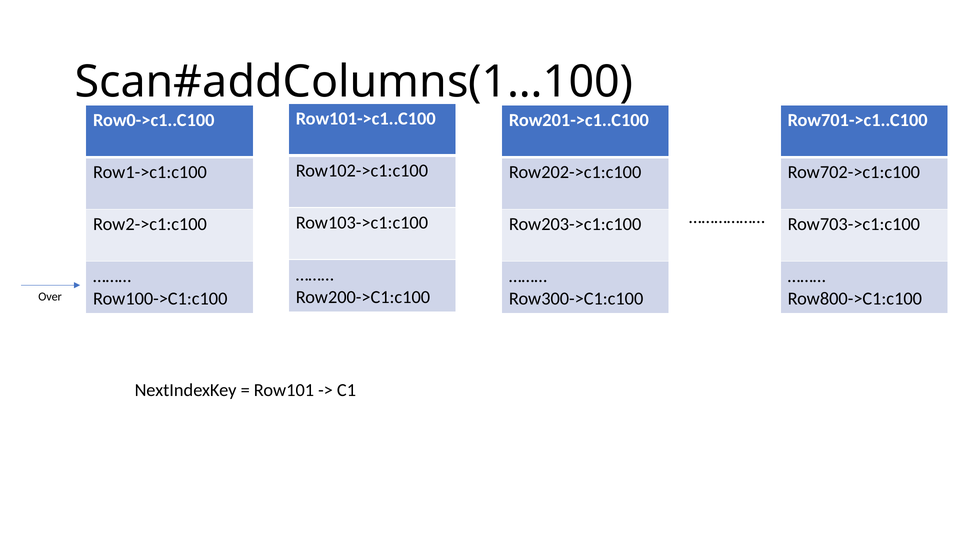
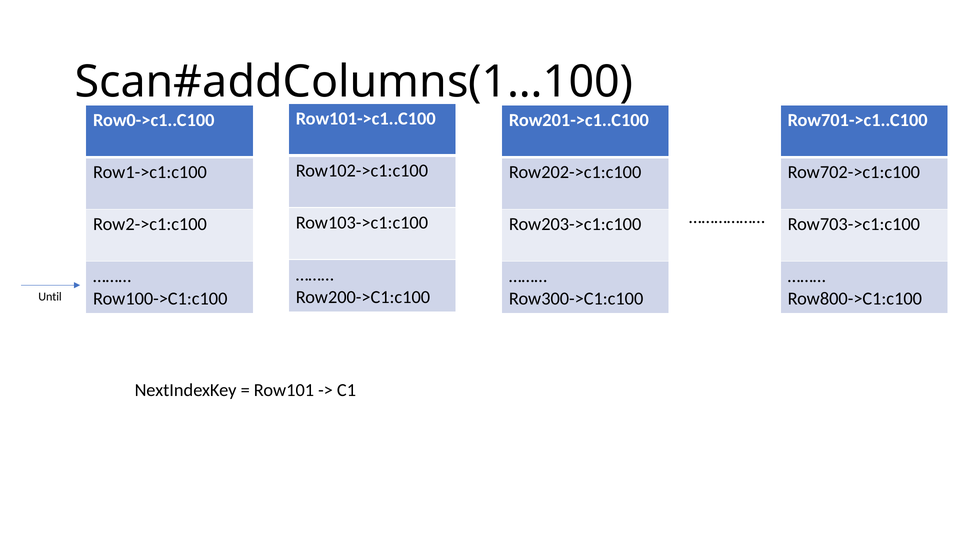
Over: Over -> Until (50, 297)
